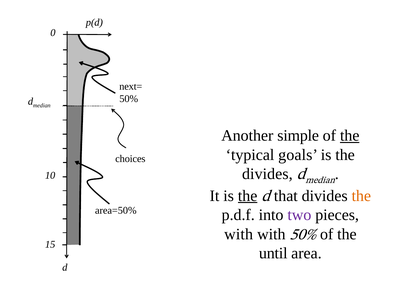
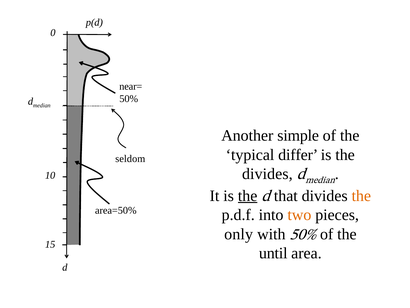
next=: next= -> near= (131, 86)
the underline: present -> none (350, 135)
goals: goals -> differ (298, 155)
choices: choices -> seldom (130, 159)
two colour: purple -> orange (299, 215)
with: with -> only (239, 234)
